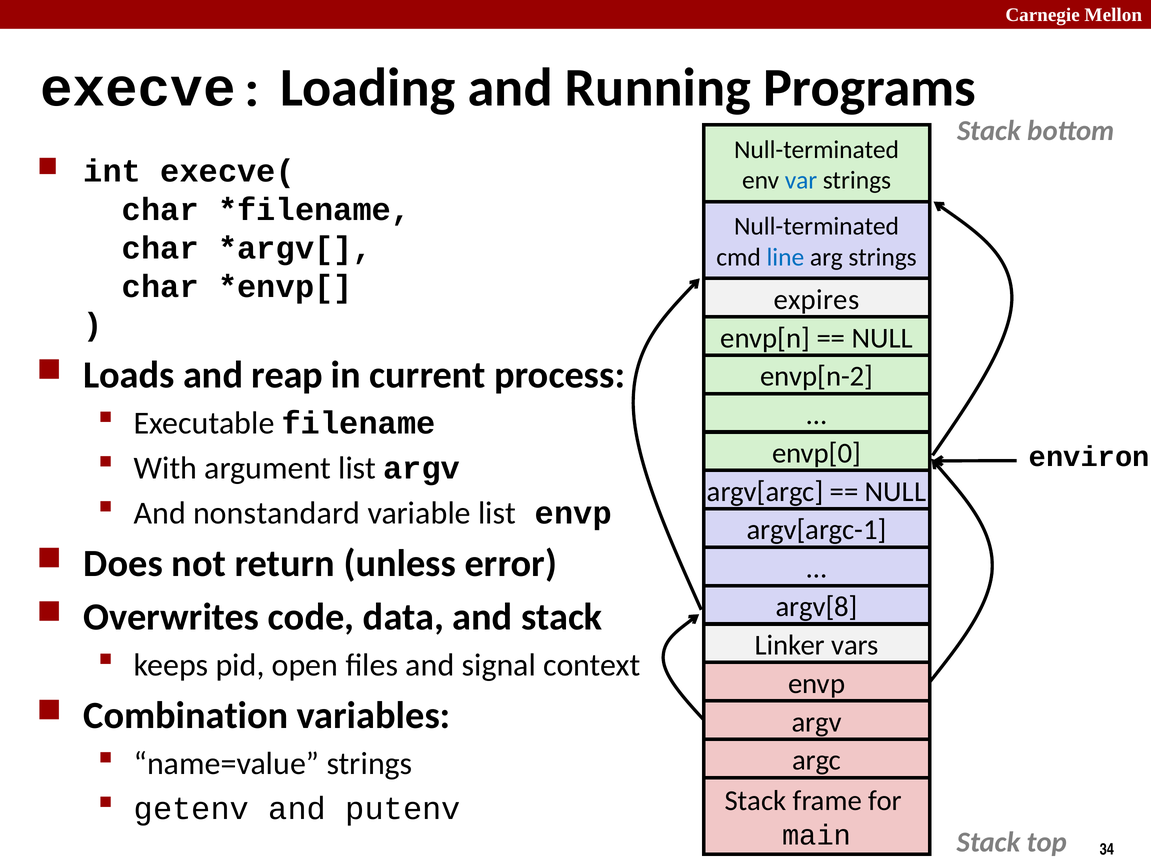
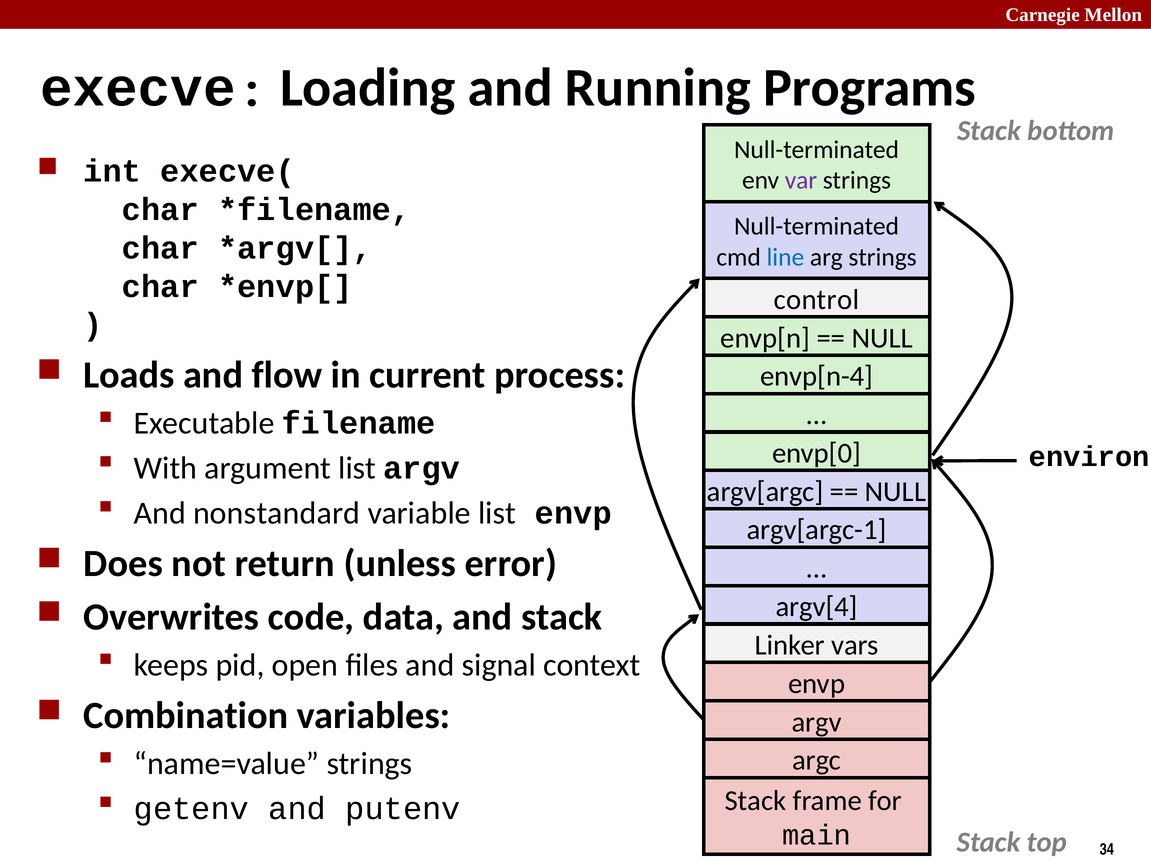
var colour: blue -> purple (801, 180)
expires: expires -> control (816, 299)
reap: reap -> flow (287, 375)
envp[n-2: envp[n-2 -> envp[n-4 (817, 376)
argv[8: argv[8 -> argv[4 (817, 606)
